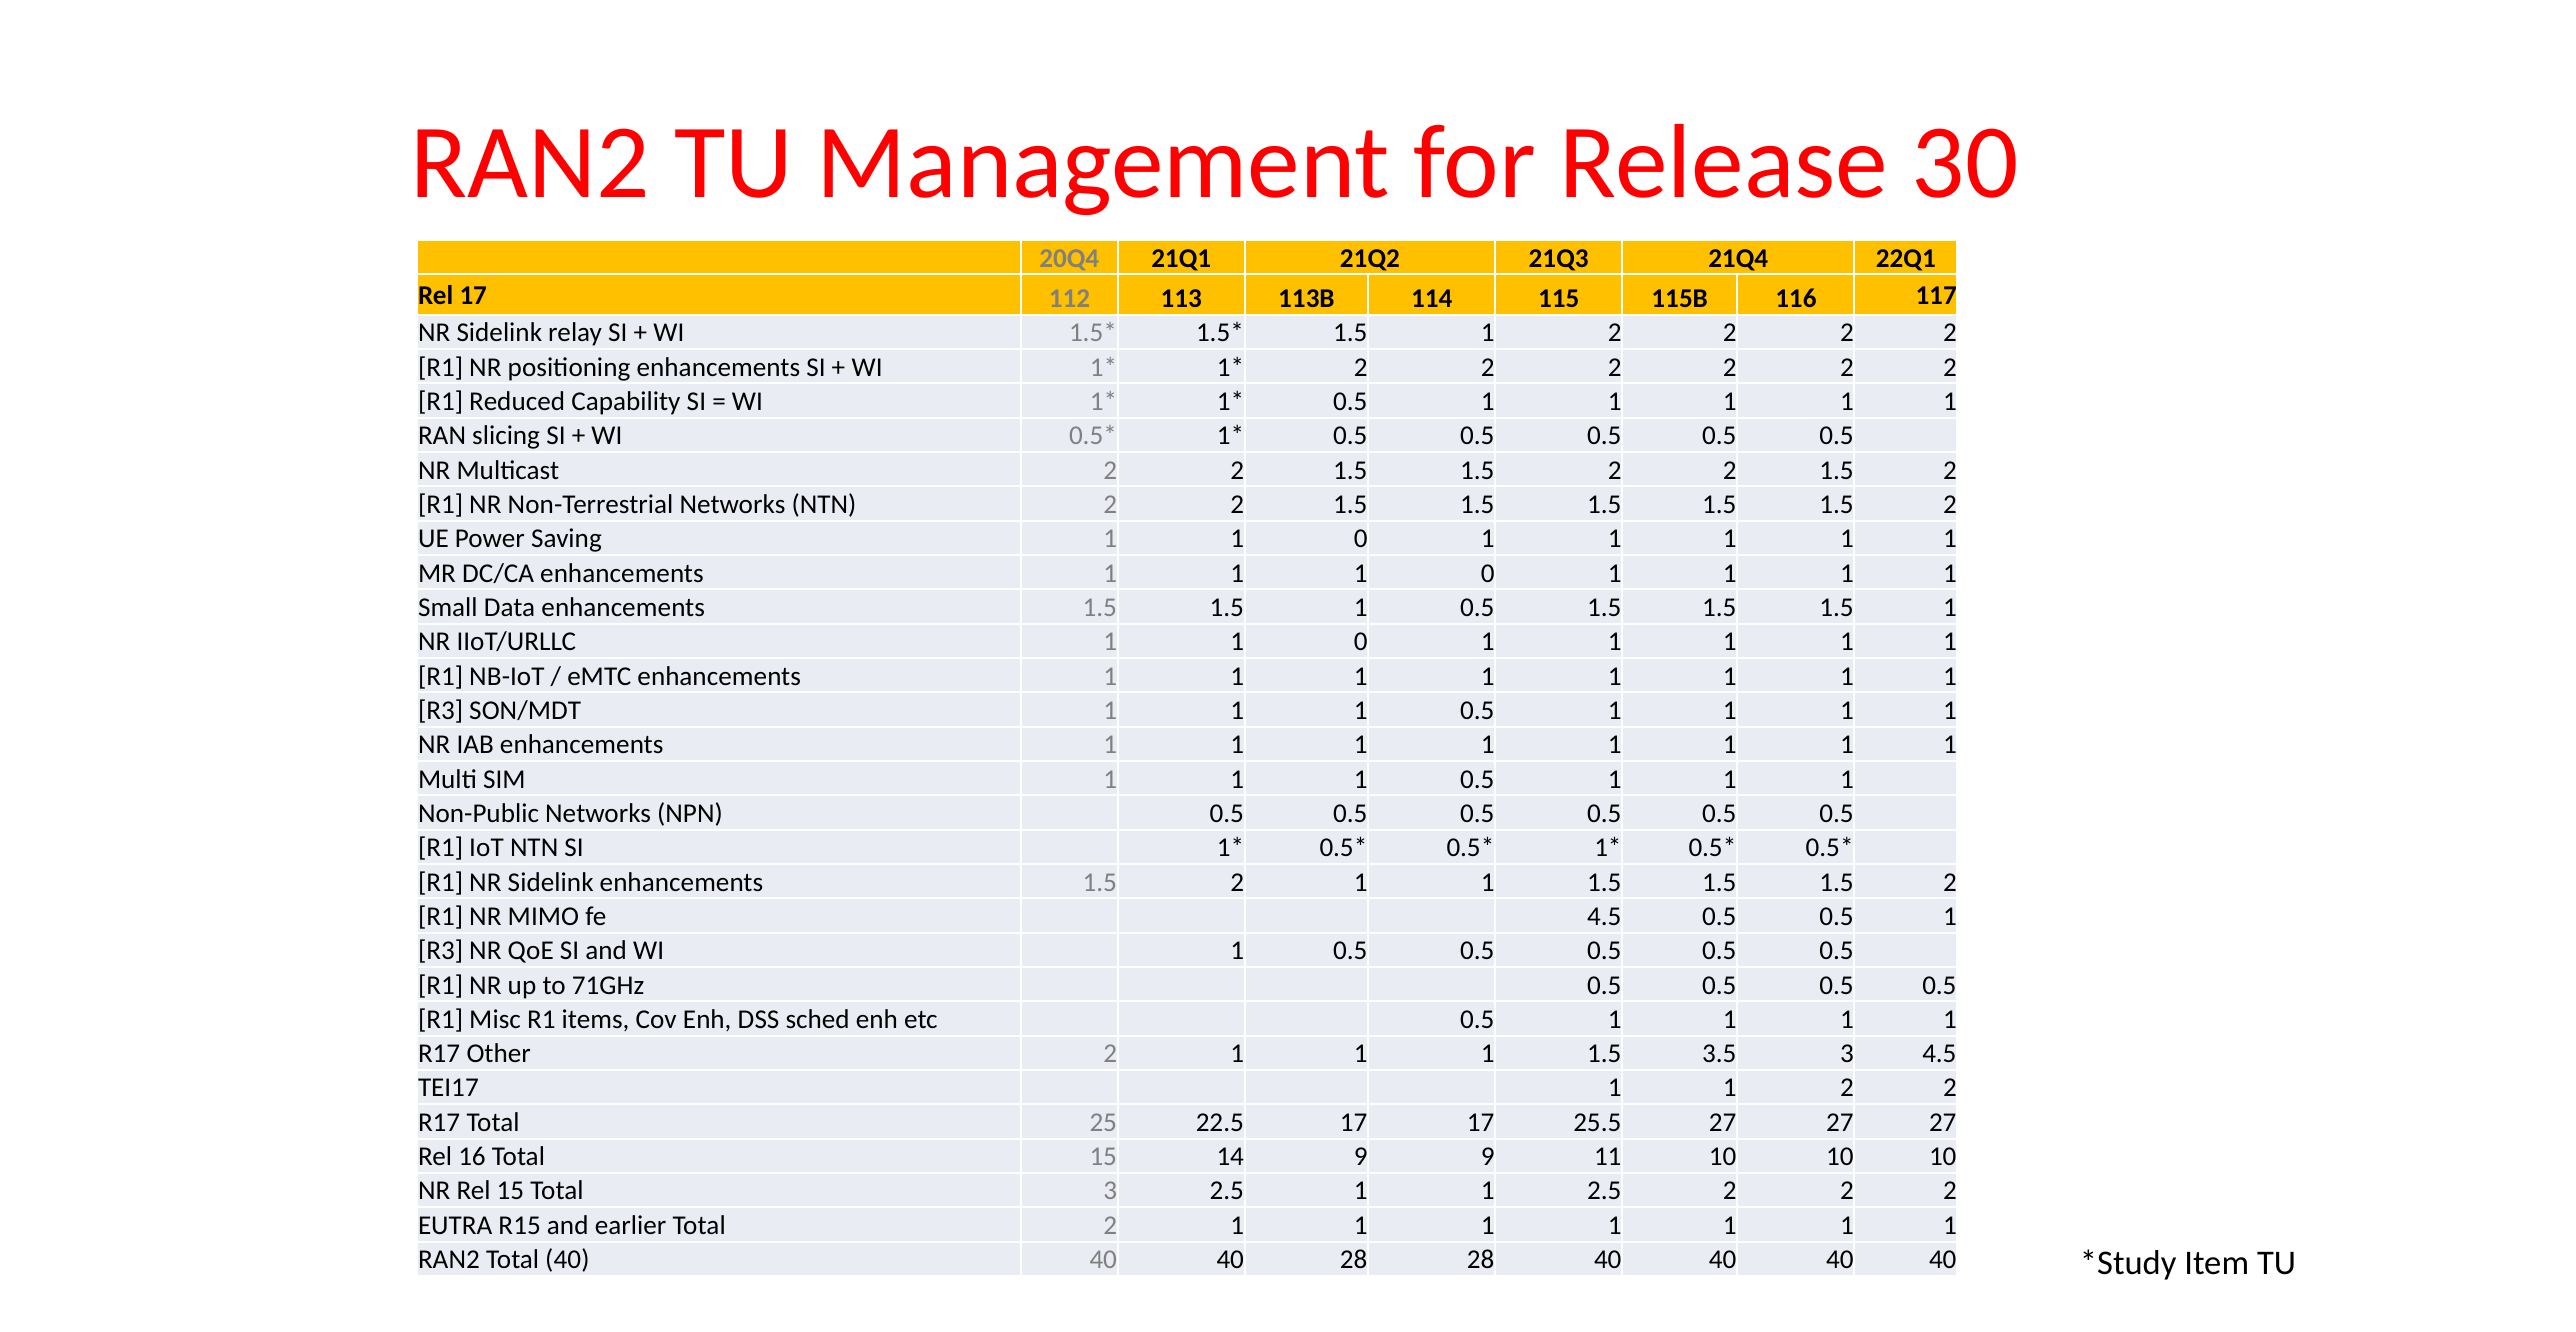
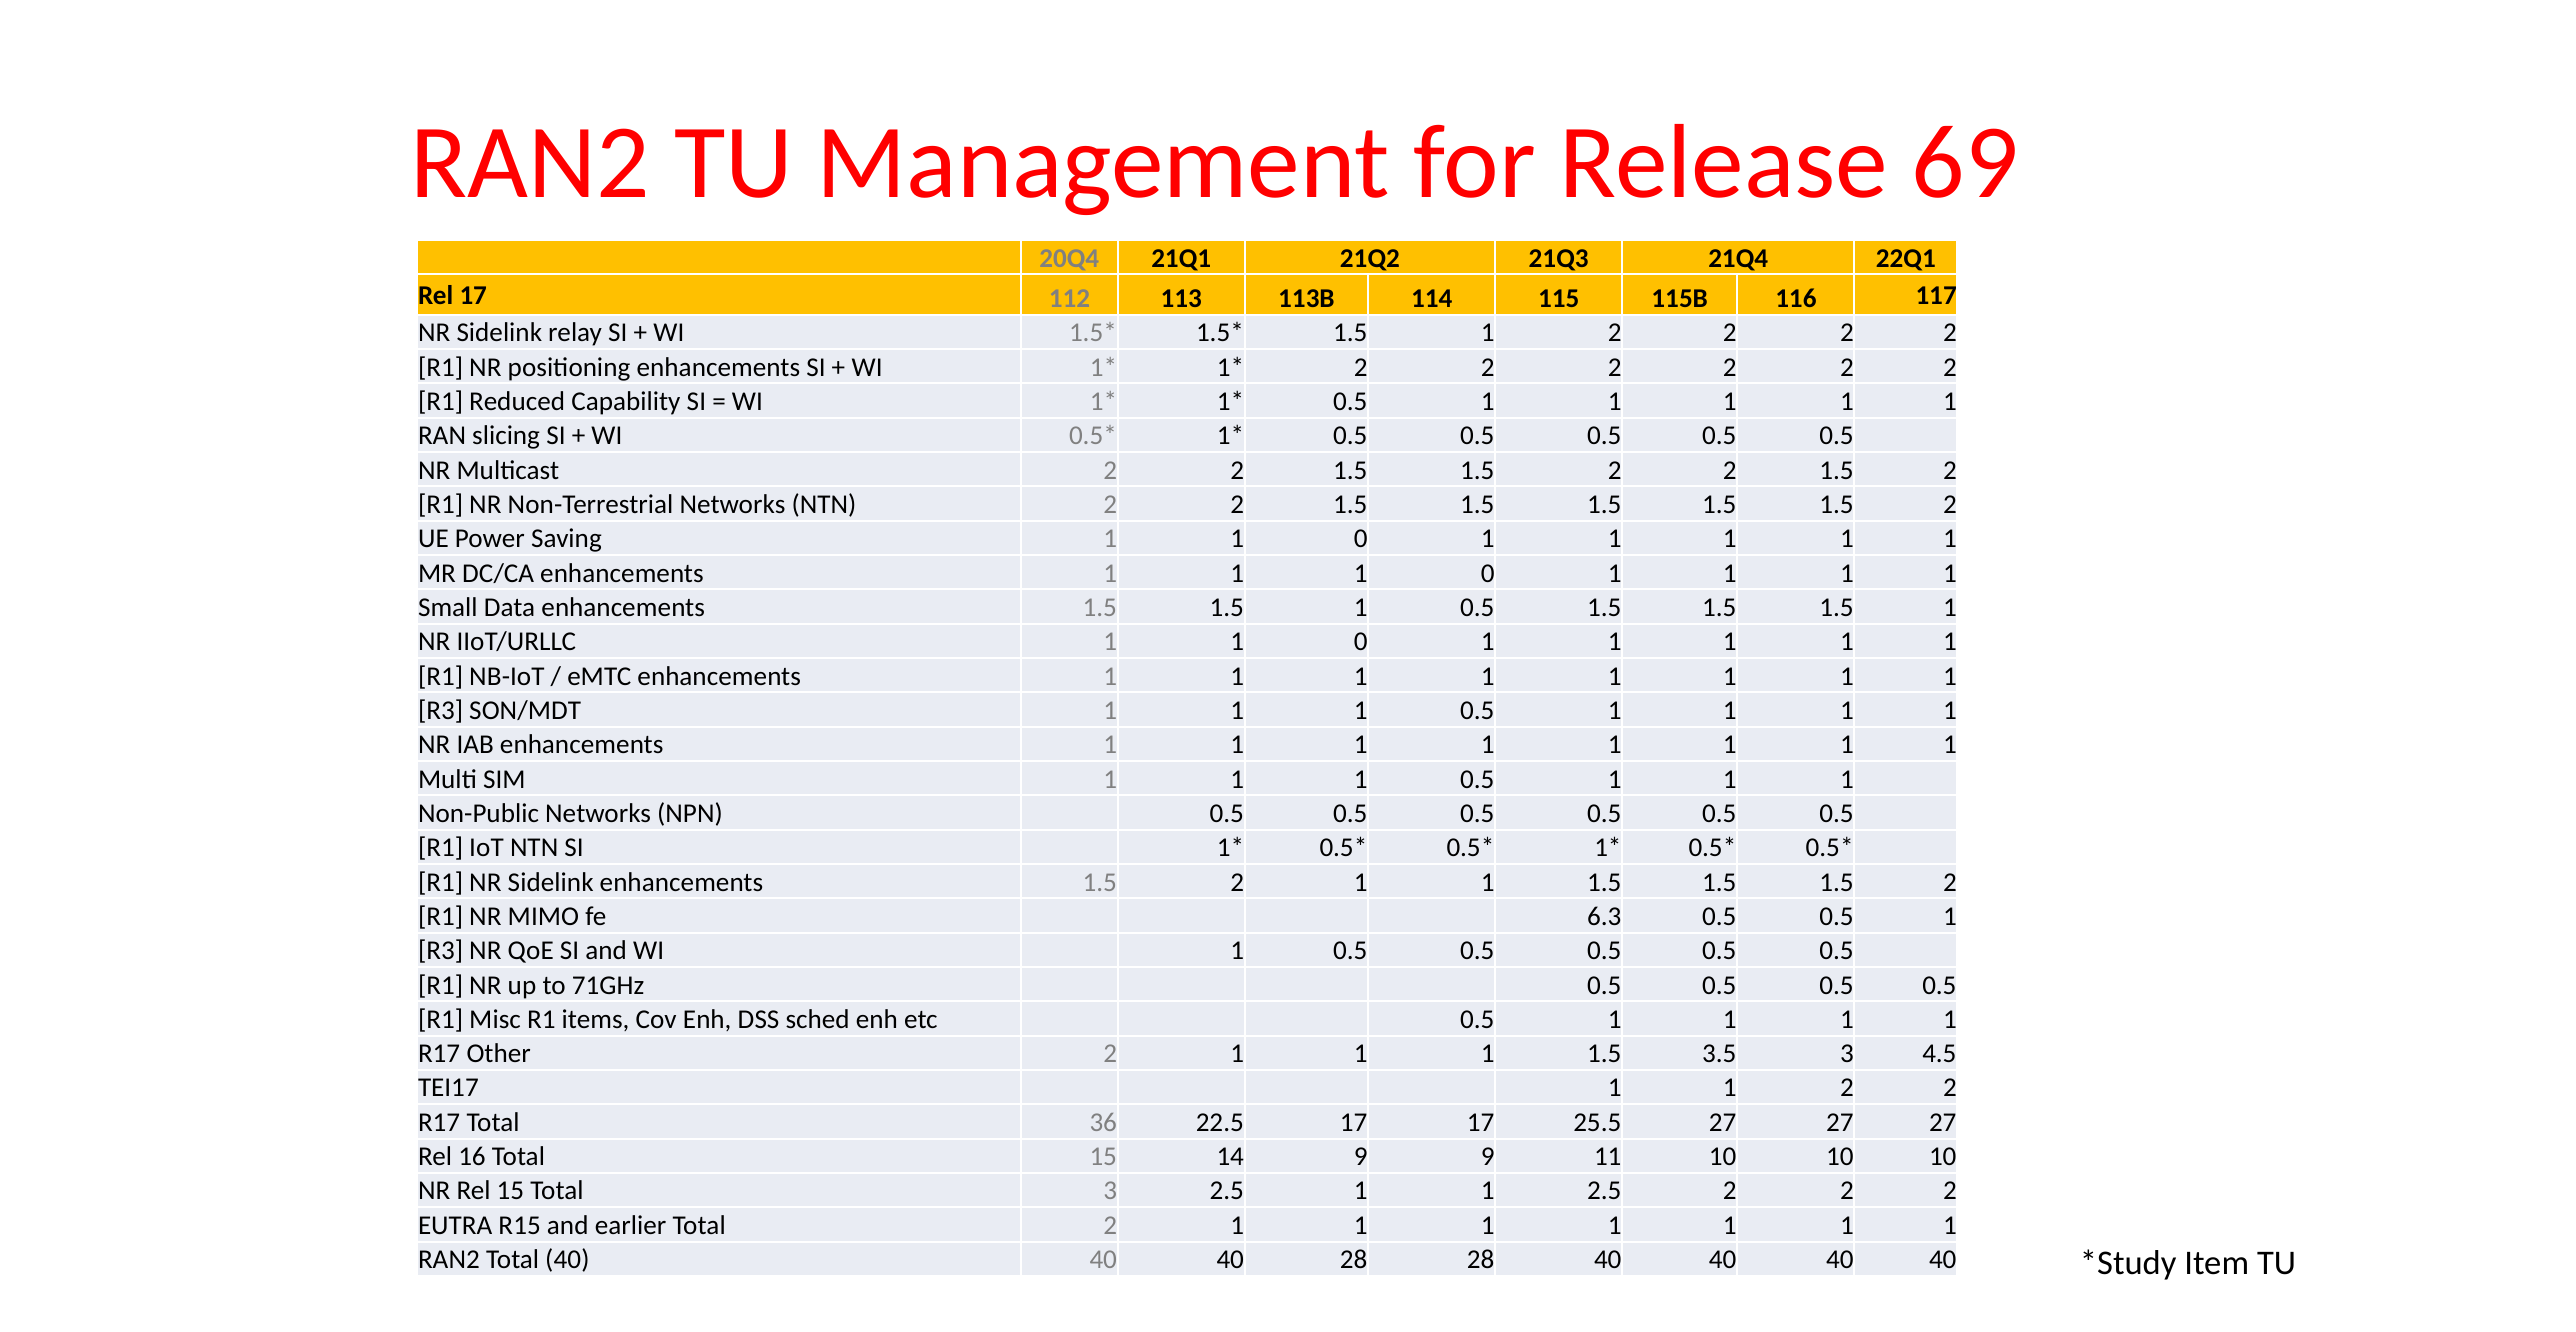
30: 30 -> 69 (1965, 163)
fe 4.5: 4.5 -> 6.3 (1604, 917)
25: 25 -> 36 (1103, 1123)
